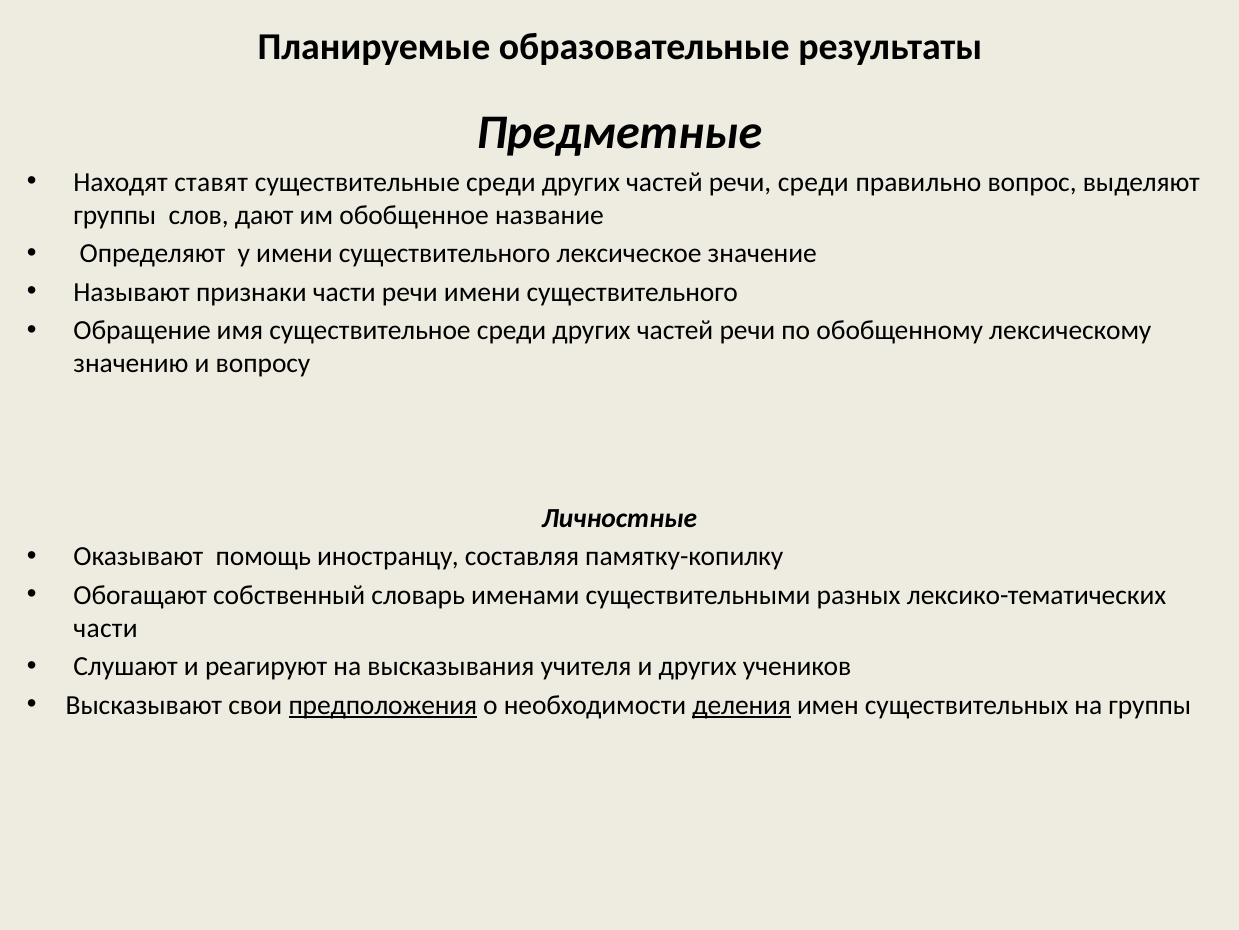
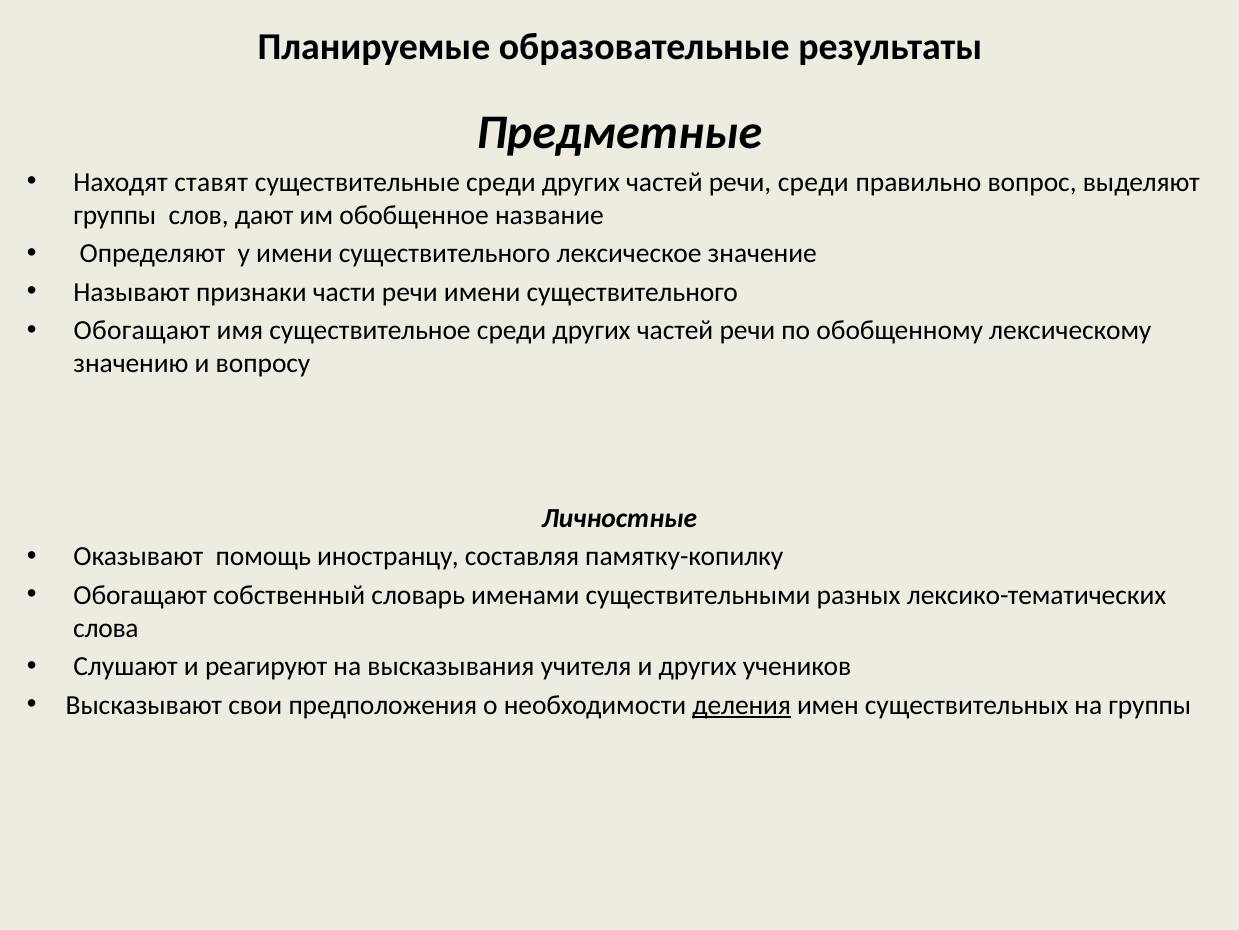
Обращение: Обращение -> Обогащают (142, 330)
части: части -> слова (106, 628)
предположения underline: present -> none (383, 705)
